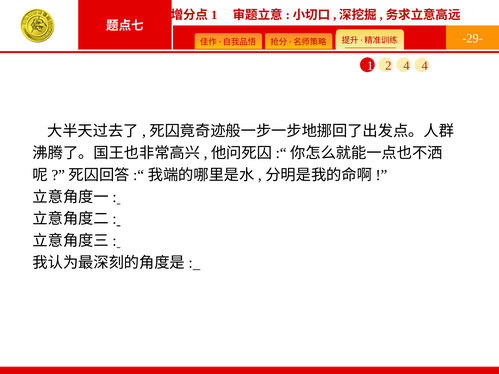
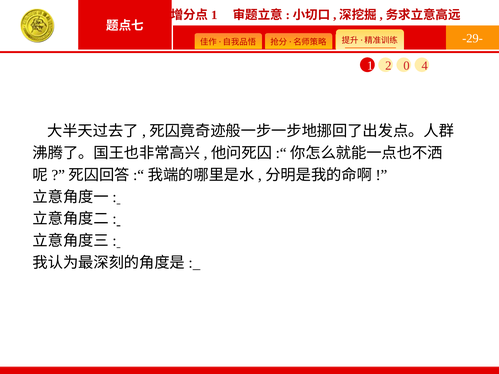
2 4: 4 -> 0 (407, 66)
